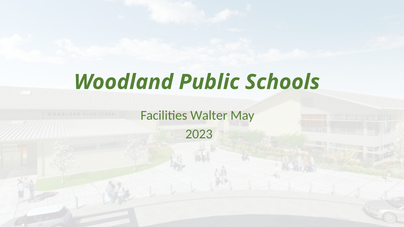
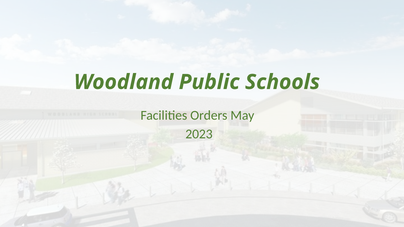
Walter: Walter -> Orders (209, 115)
